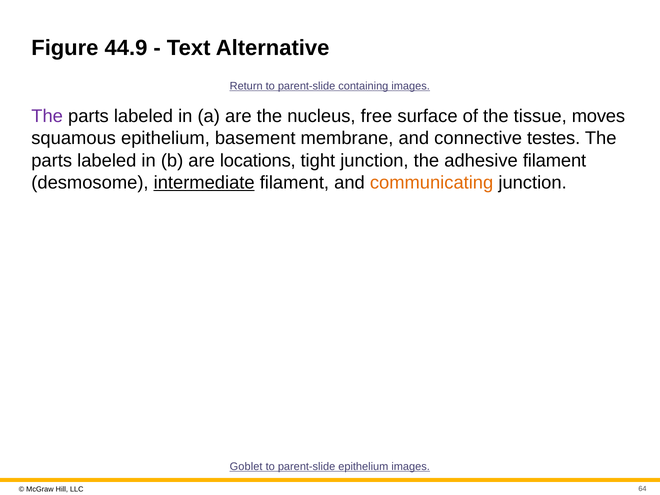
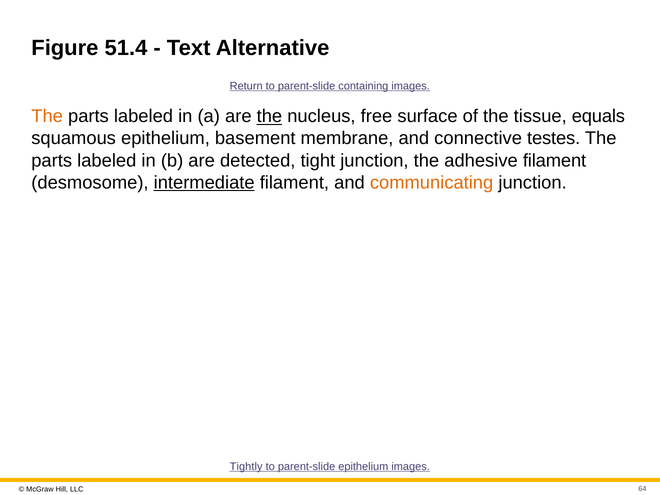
44.9: 44.9 -> 51.4 (126, 48)
The colour: purple -> orange (47, 116)
the underline: none -> present (269, 116)
moves: moves -> equals (598, 116)
locations: locations -> detected (258, 160)
Goblet: Goblet -> Tightly (246, 466)
